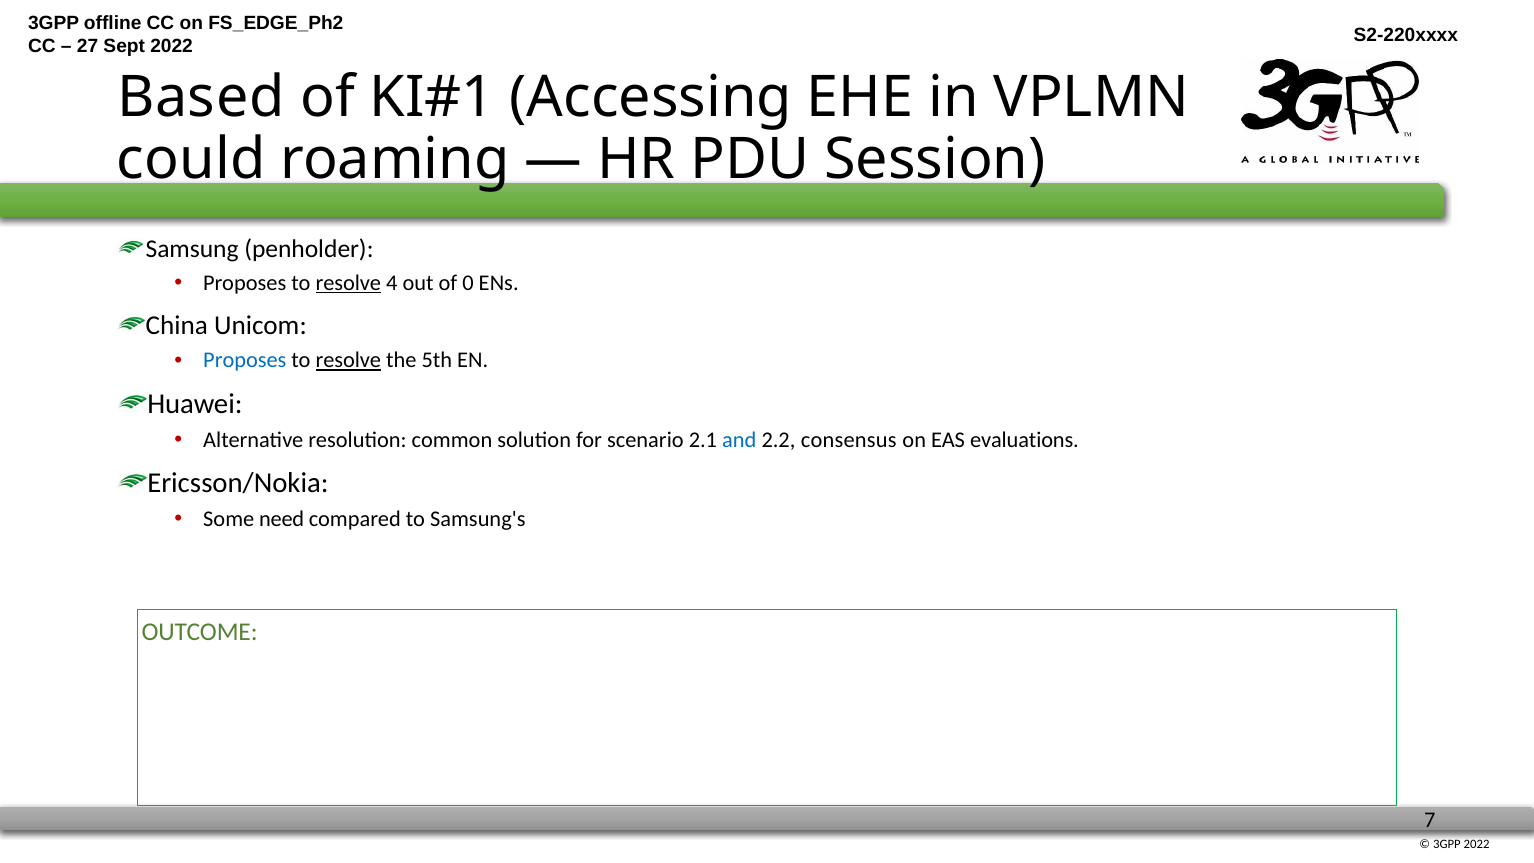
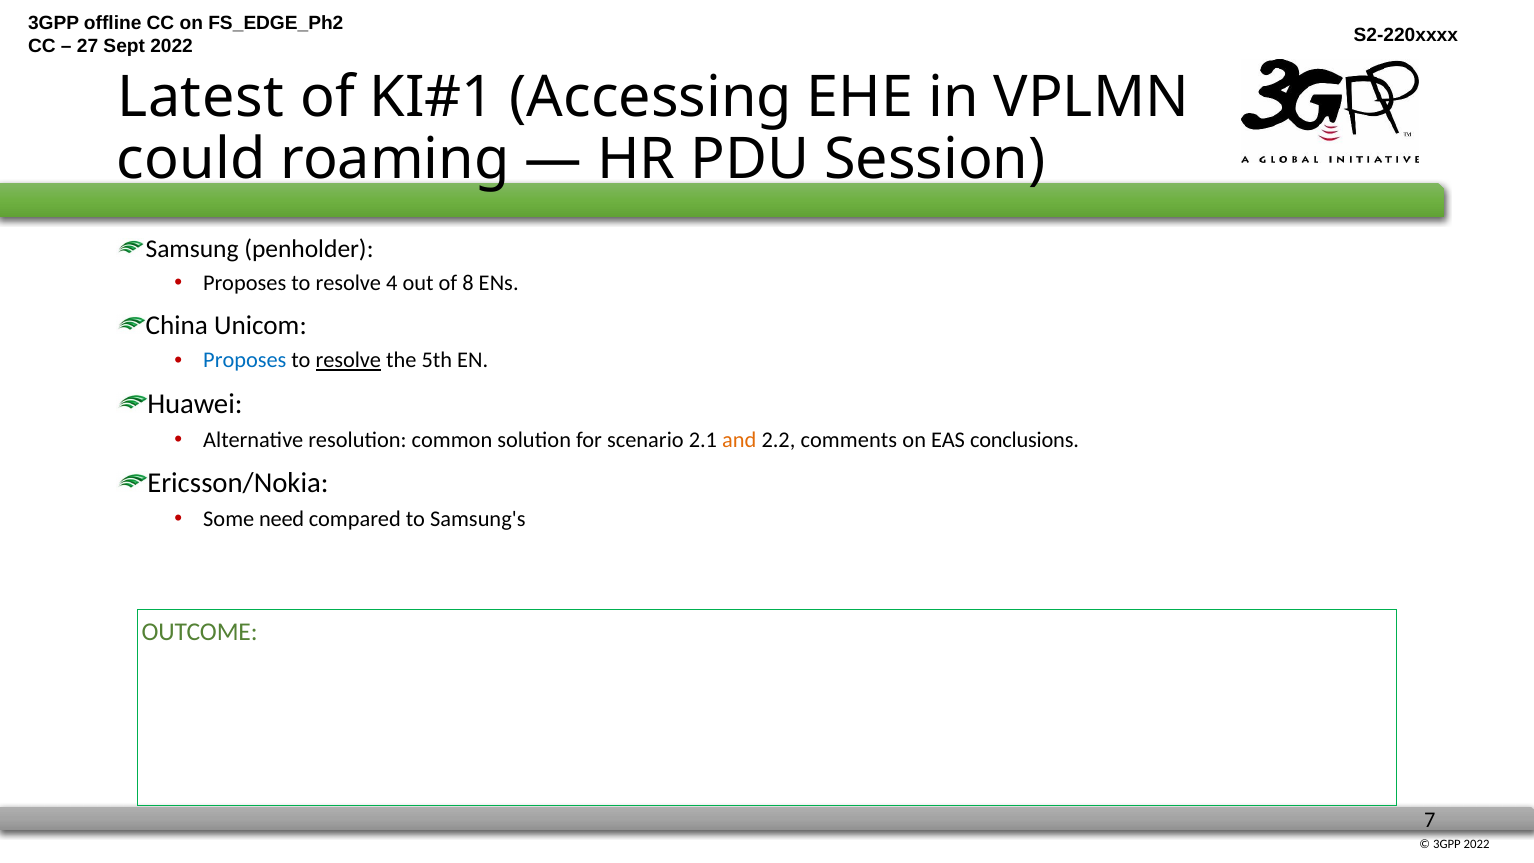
Based: Based -> Latest (201, 98)
resolve underline: present -> none (348, 283)
0: 0 -> 8 (468, 283)
and colour: blue -> orange (739, 440)
consensus: consensus -> comments (849, 440)
evaluations: evaluations -> conclusions (1024, 440)
